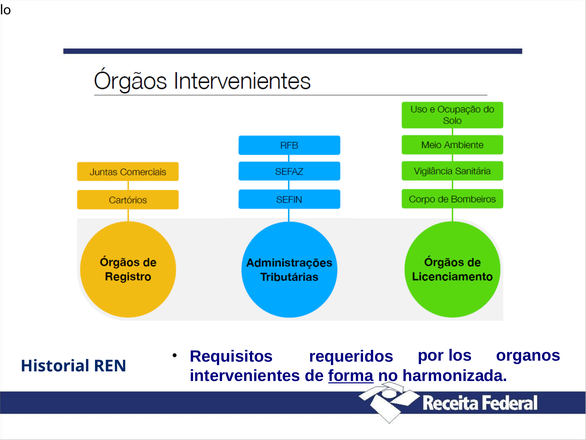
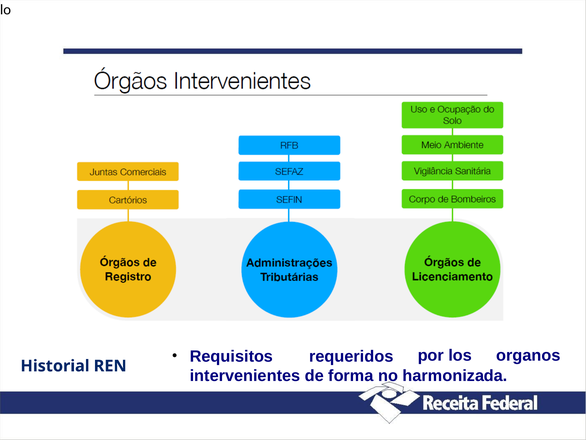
forma underline: present -> none (351, 375)
